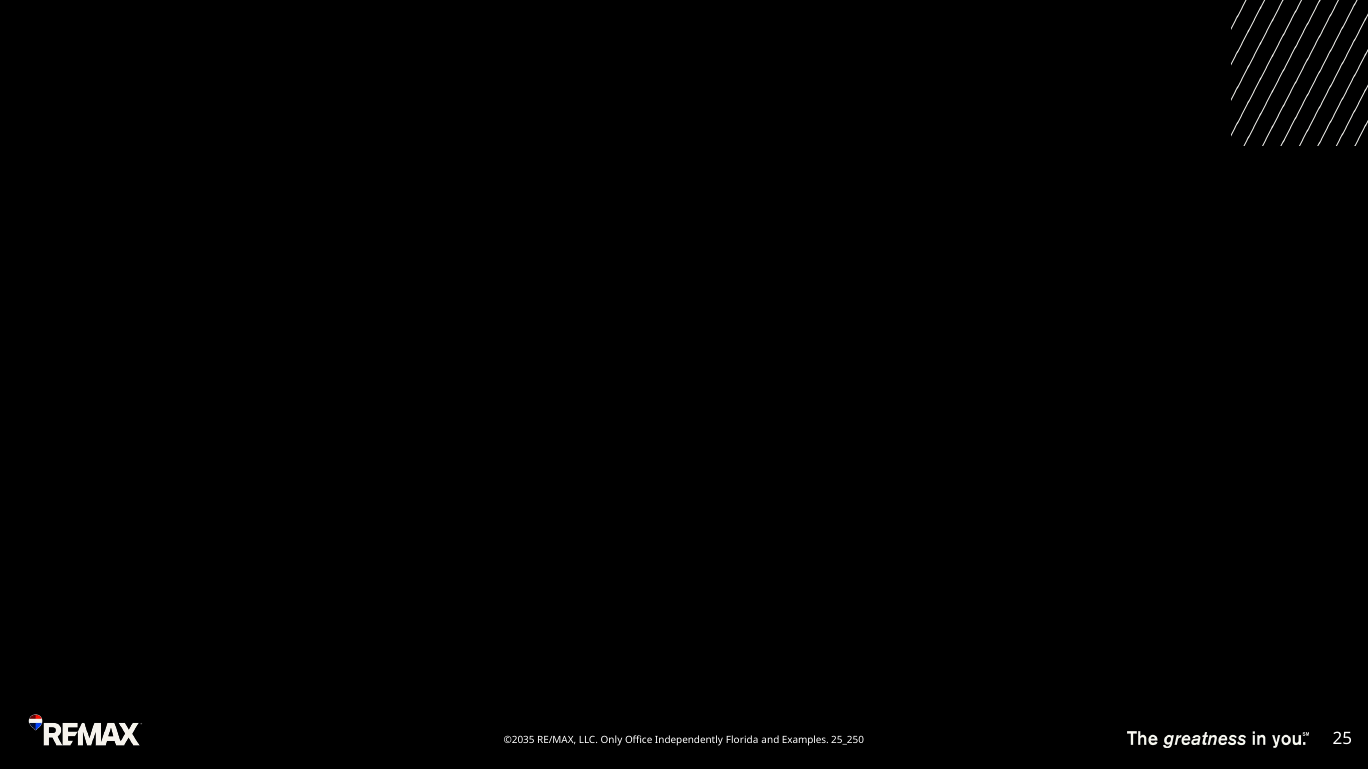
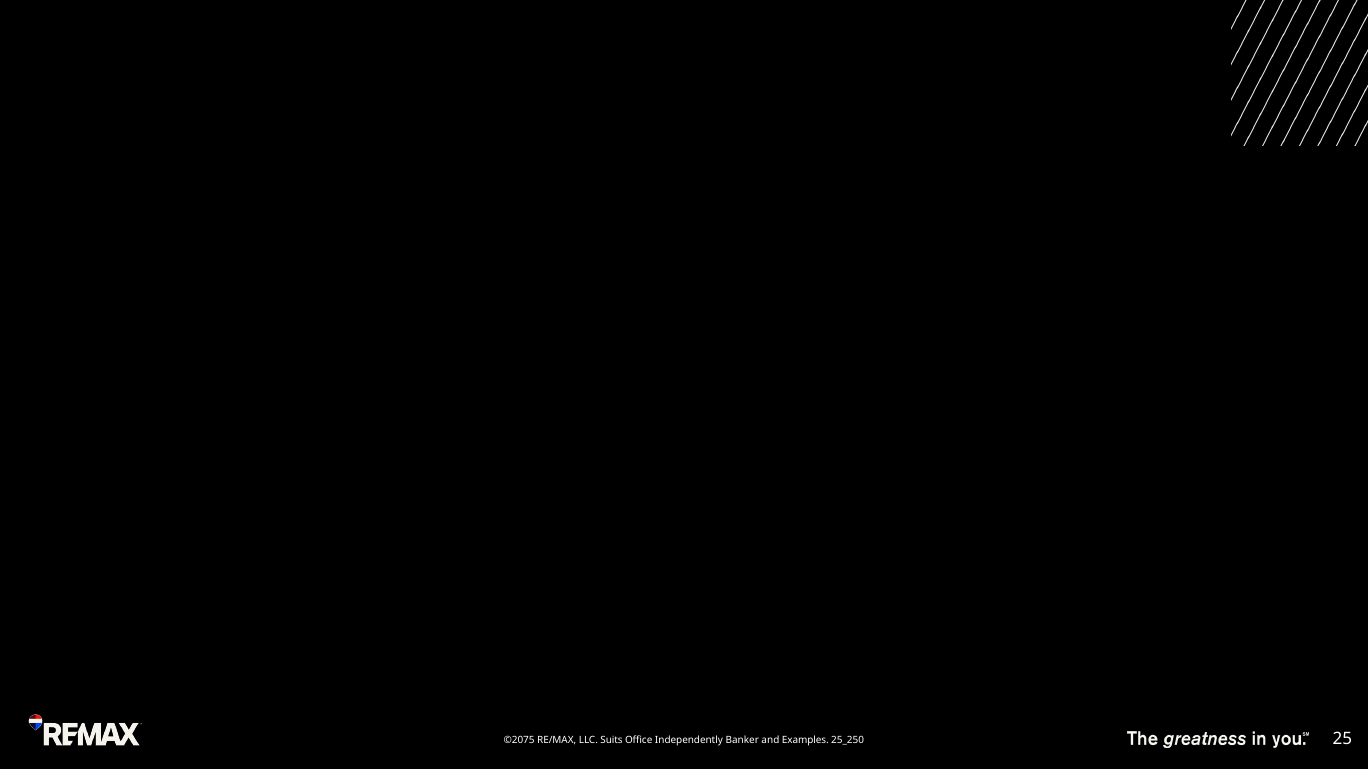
©2035: ©2035 -> ©2075 (519, 740)
Only: Only -> Suits (612, 740)
Florida: Florida -> Banker (742, 740)
